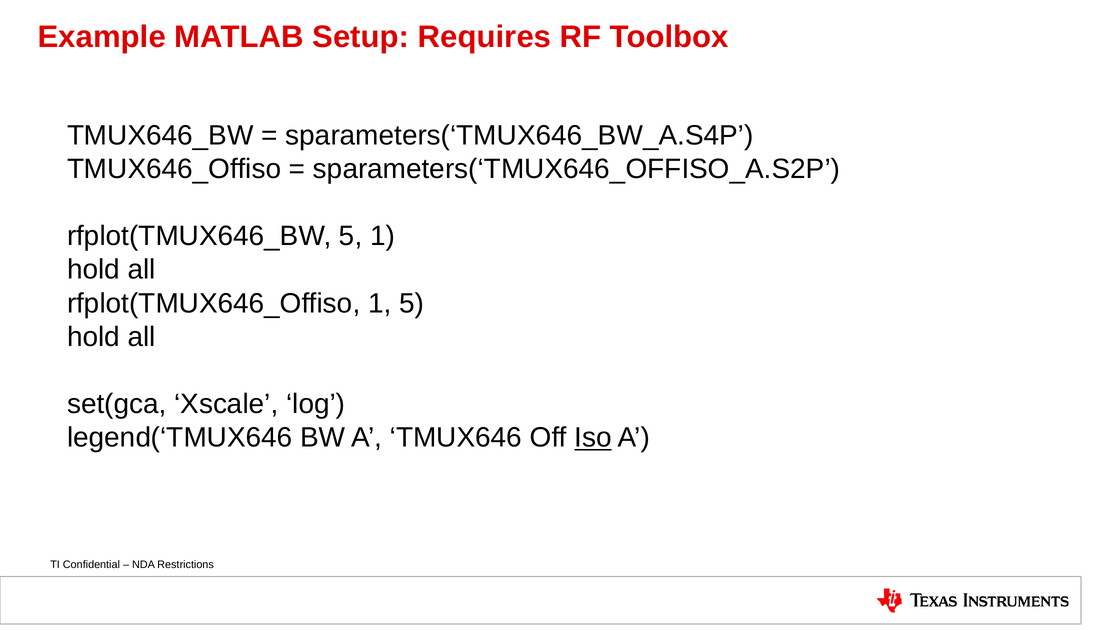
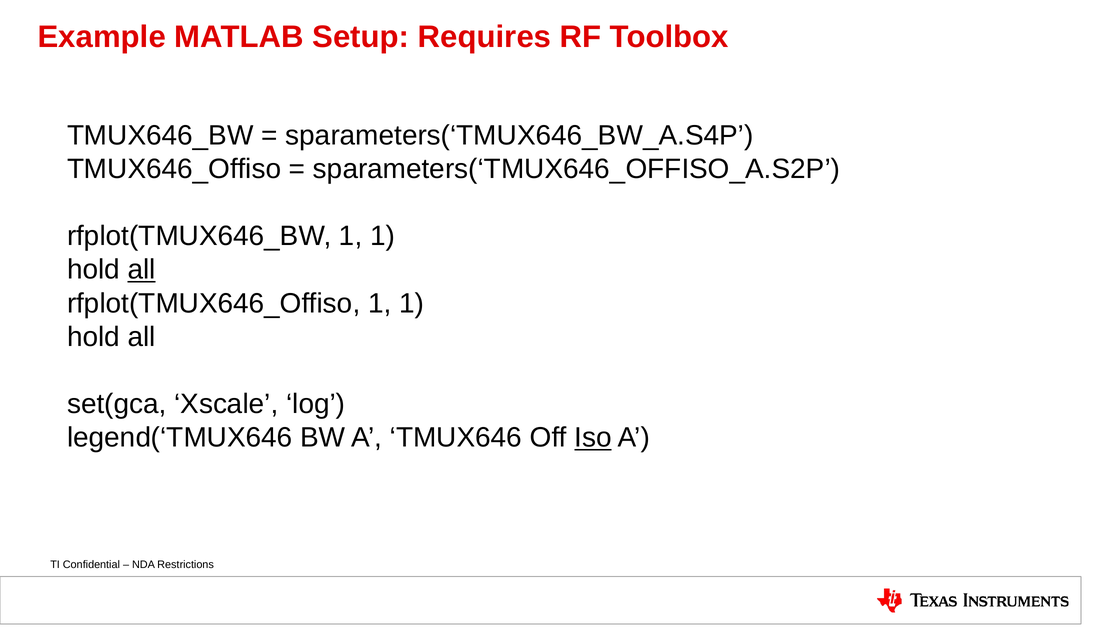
rfplot(TMUX646_BW 5: 5 -> 1 (351, 236)
all underline: none -> present (142, 270)
rfplot(TMUX646_Offiso 1 5: 5 -> 1 (412, 303)
